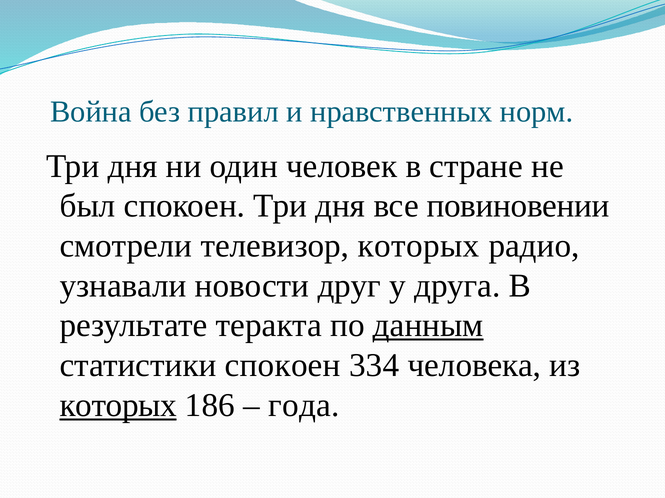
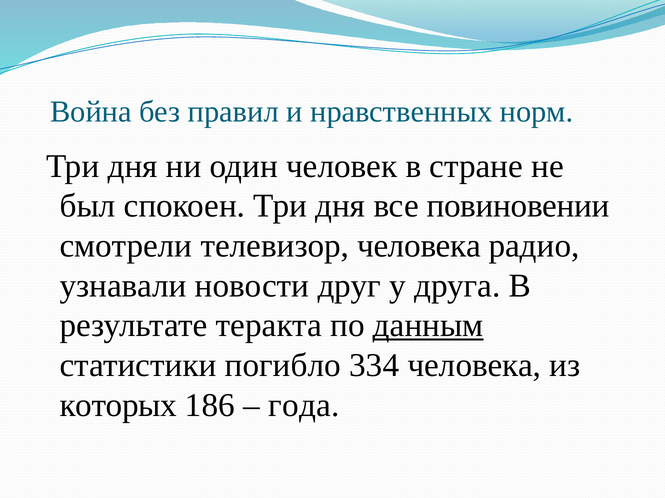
телевизор которых: которых -> человека (419, 246)
статистики спокоен: спокоен -> погибло (283, 366)
которых underline: present -> none (118, 406)
